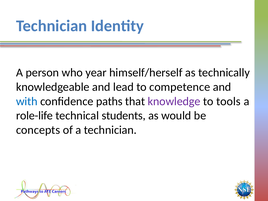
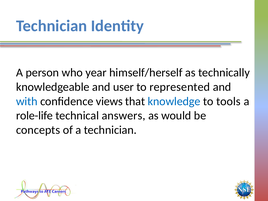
lead: lead -> user (123, 87)
competence: competence -> represented (180, 87)
paths: paths -> views (109, 101)
knowledge colour: purple -> blue (174, 101)
students: students -> answers (124, 116)
